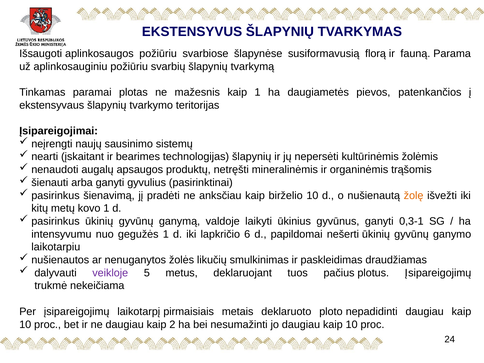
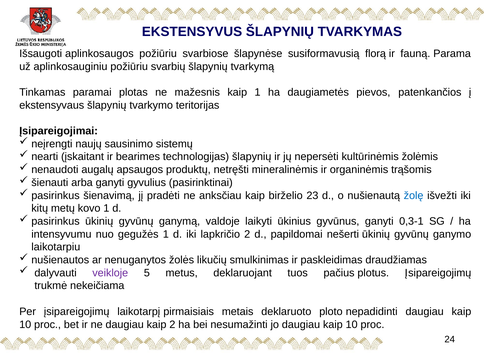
birželio 10: 10 -> 23 (312, 195)
žolę colour: orange -> blue (414, 195)
lapkričio 6: 6 -> 2 (247, 234)
